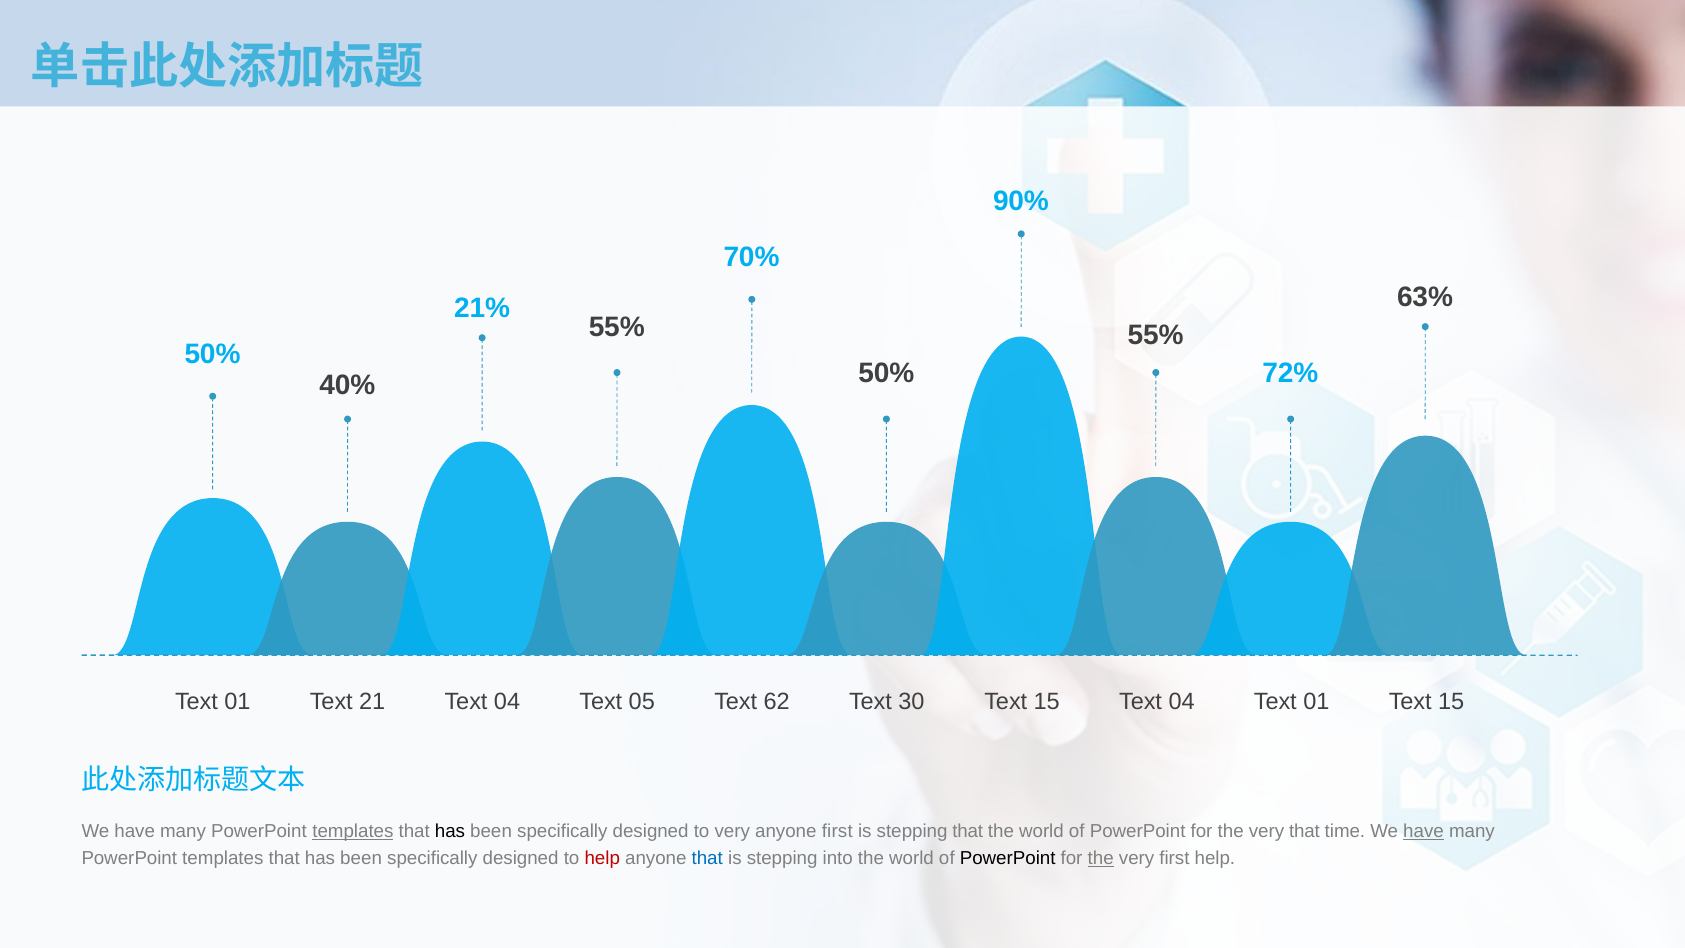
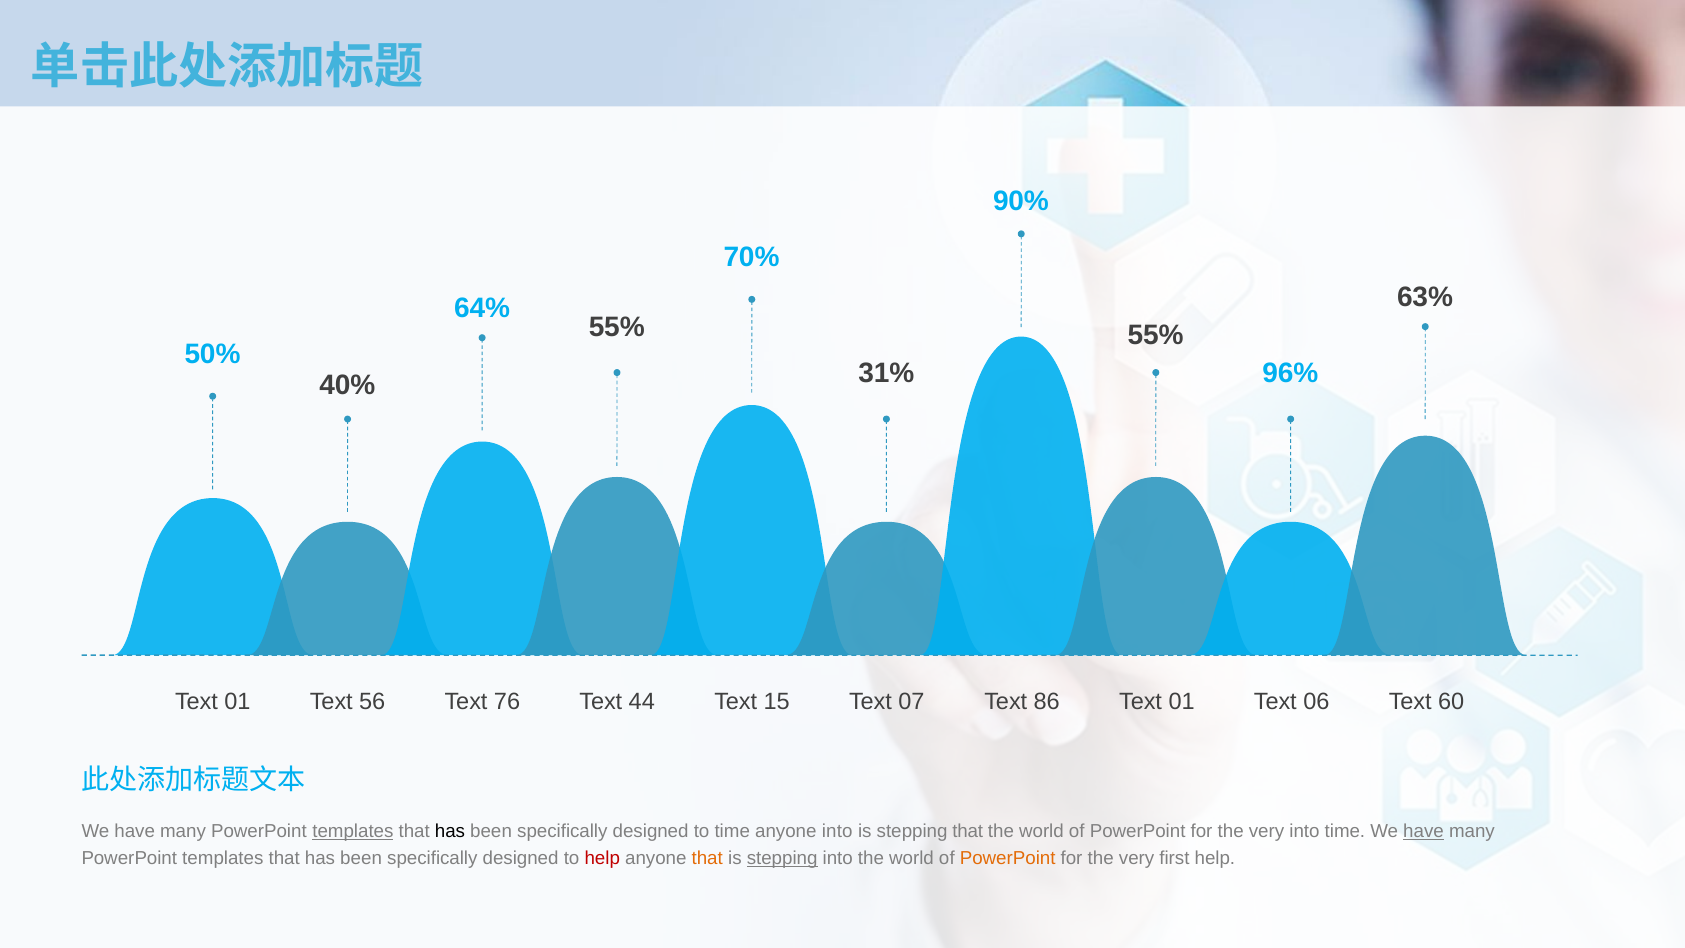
21%: 21% -> 64% (482, 309)
50%: 50% -> 31% (886, 373)
72%: 72% -> 96% (1290, 373)
21: 21 -> 56 (372, 701)
04: 04 -> 76 (507, 701)
05: 05 -> 44 (642, 701)
62: 62 -> 15 (777, 701)
30: 30 -> 07 (911, 701)
15: 15 -> 86 (1047, 701)
04: 04 -> 01 (1182, 701)
01: 01 -> 06 (1316, 701)
15: 15 -> 60 (1451, 701)
to very: very -> time (732, 831)
anyone first: first -> into (837, 831)
very that: that -> into (1304, 831)
that colour: blue -> orange (707, 858)
stepping underline: none -> present (782, 858)
PowerPoint colour: black -> orange (1008, 858)
the underline: present -> none (1101, 858)
